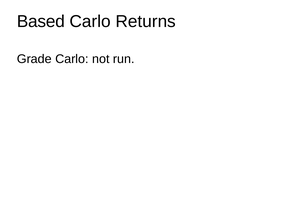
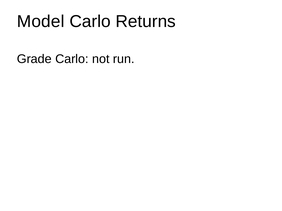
Based: Based -> Model (41, 21)
